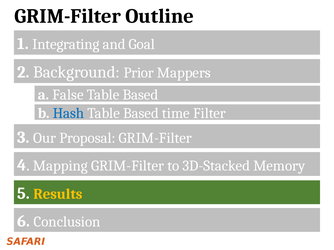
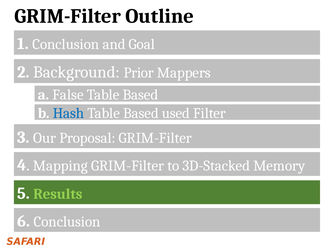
1 Integrating: Integrating -> Conclusion (66, 44)
time: time -> used (176, 113)
Results colour: yellow -> light green (58, 194)
